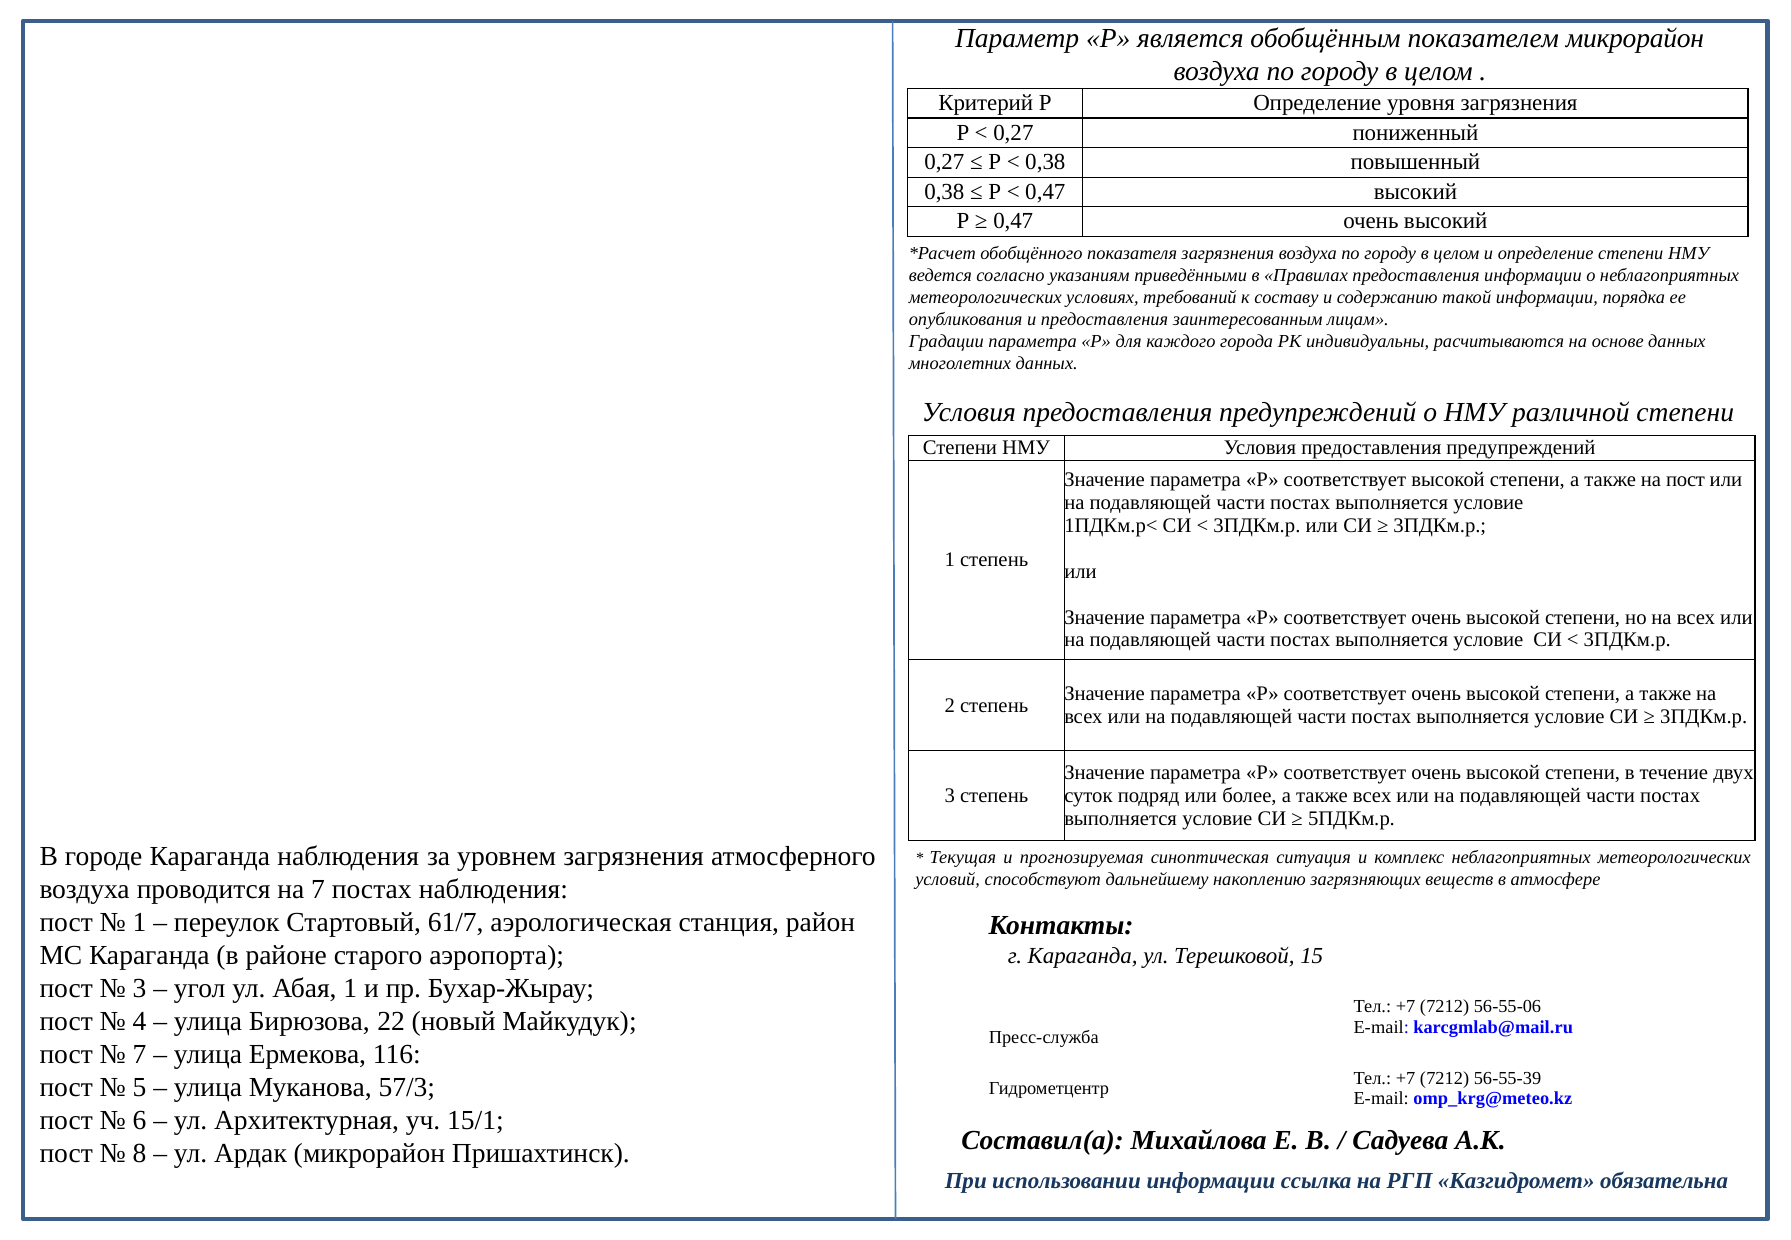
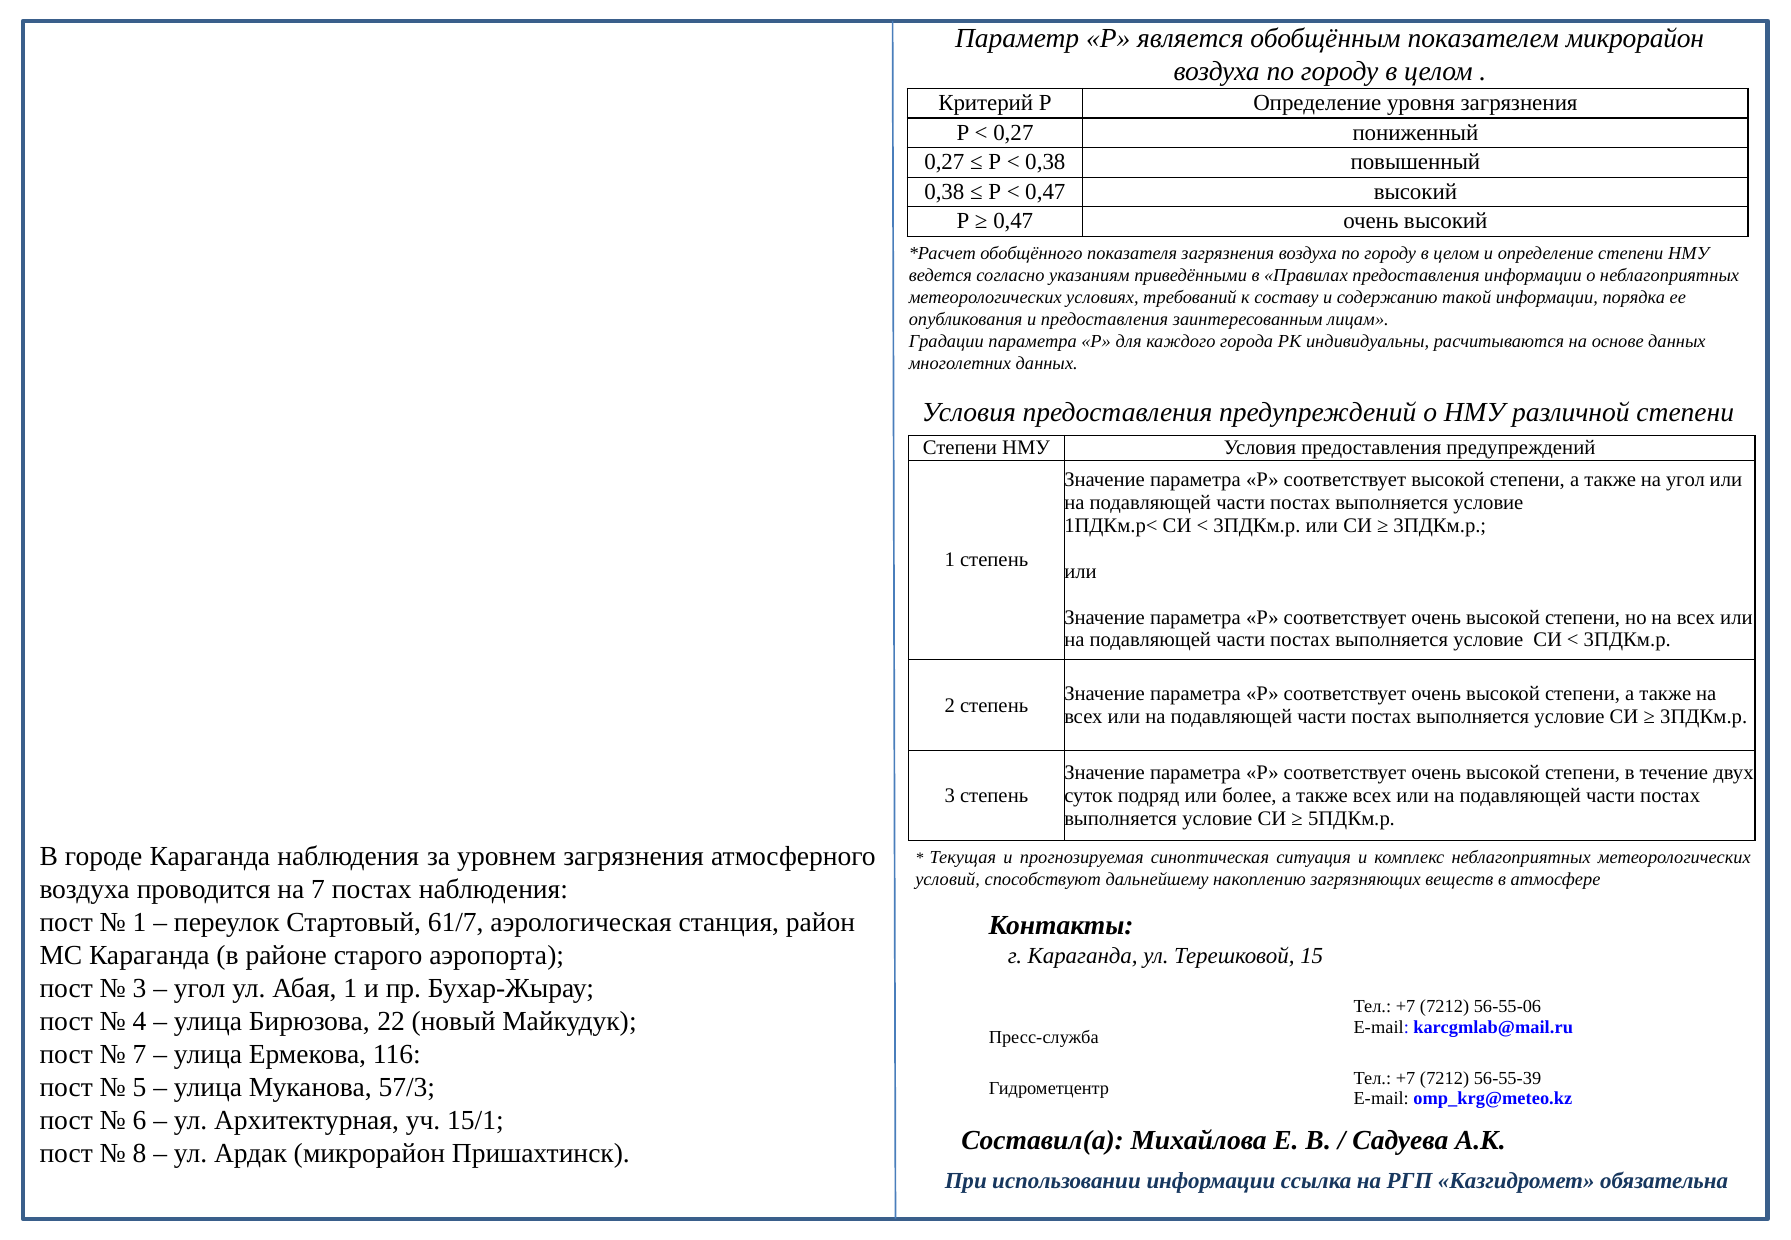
на пост: пост -> угол (1686, 480)
